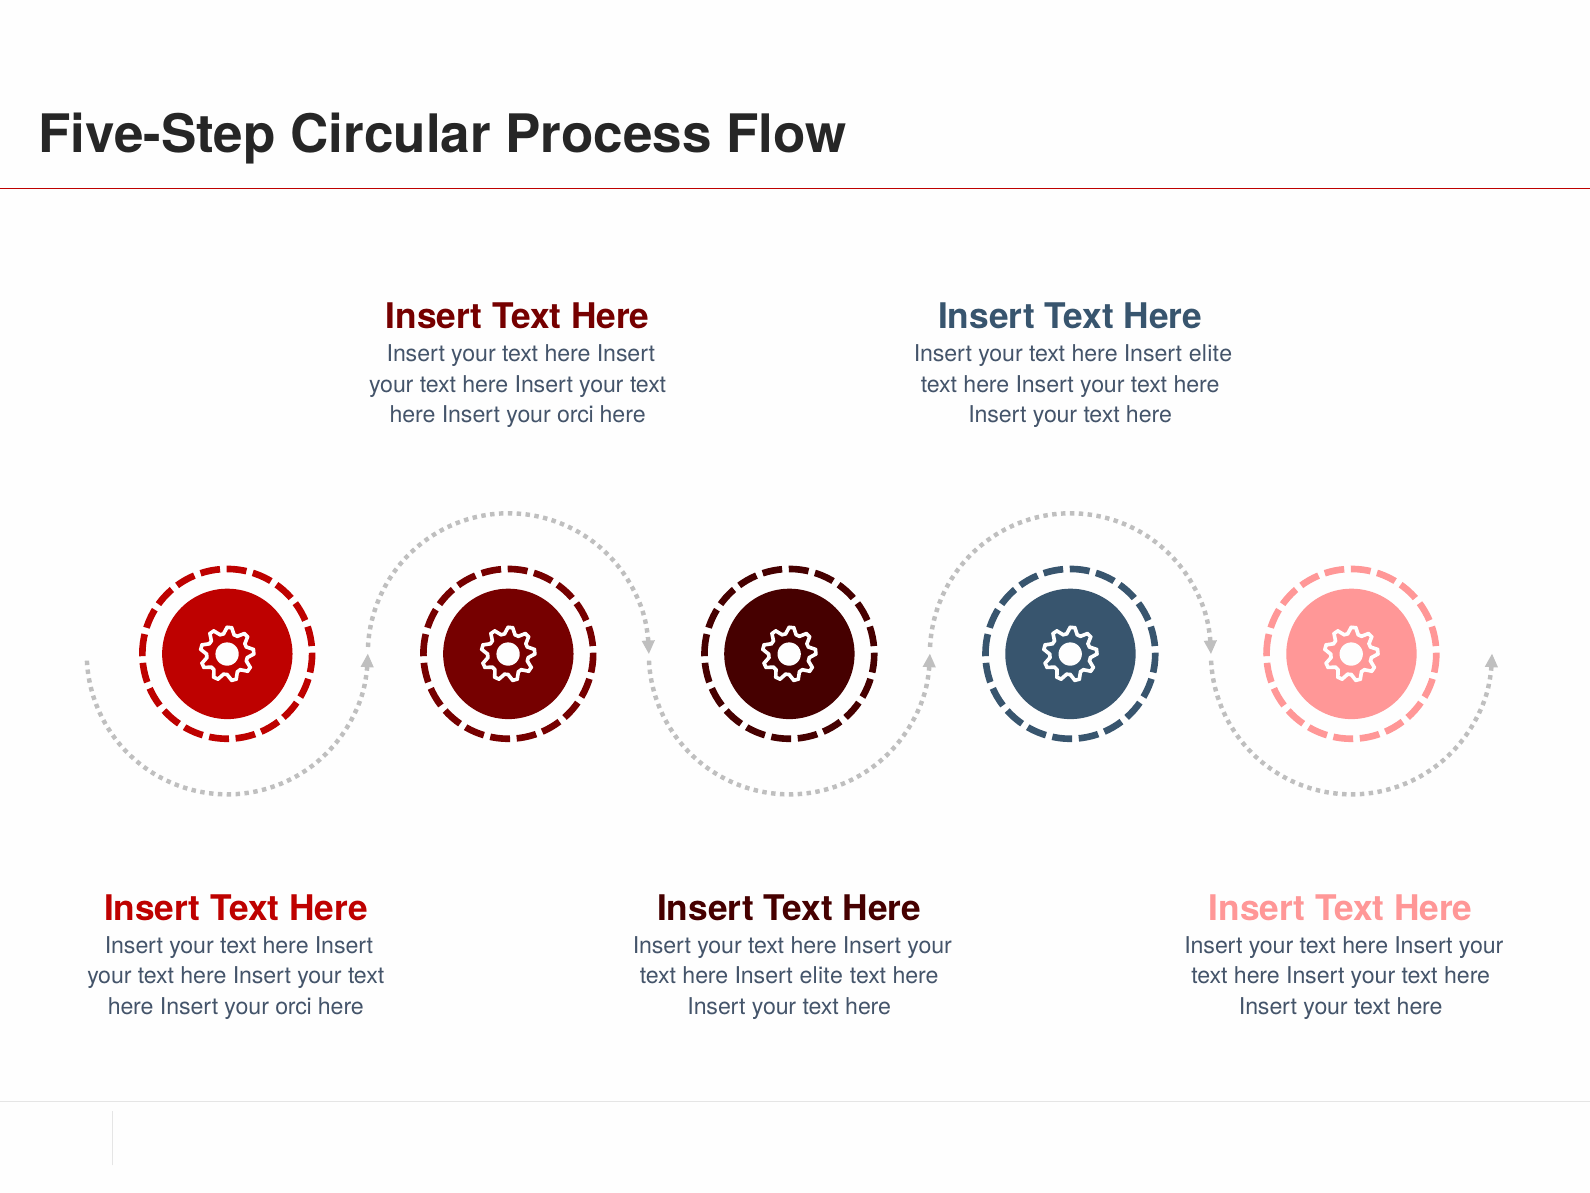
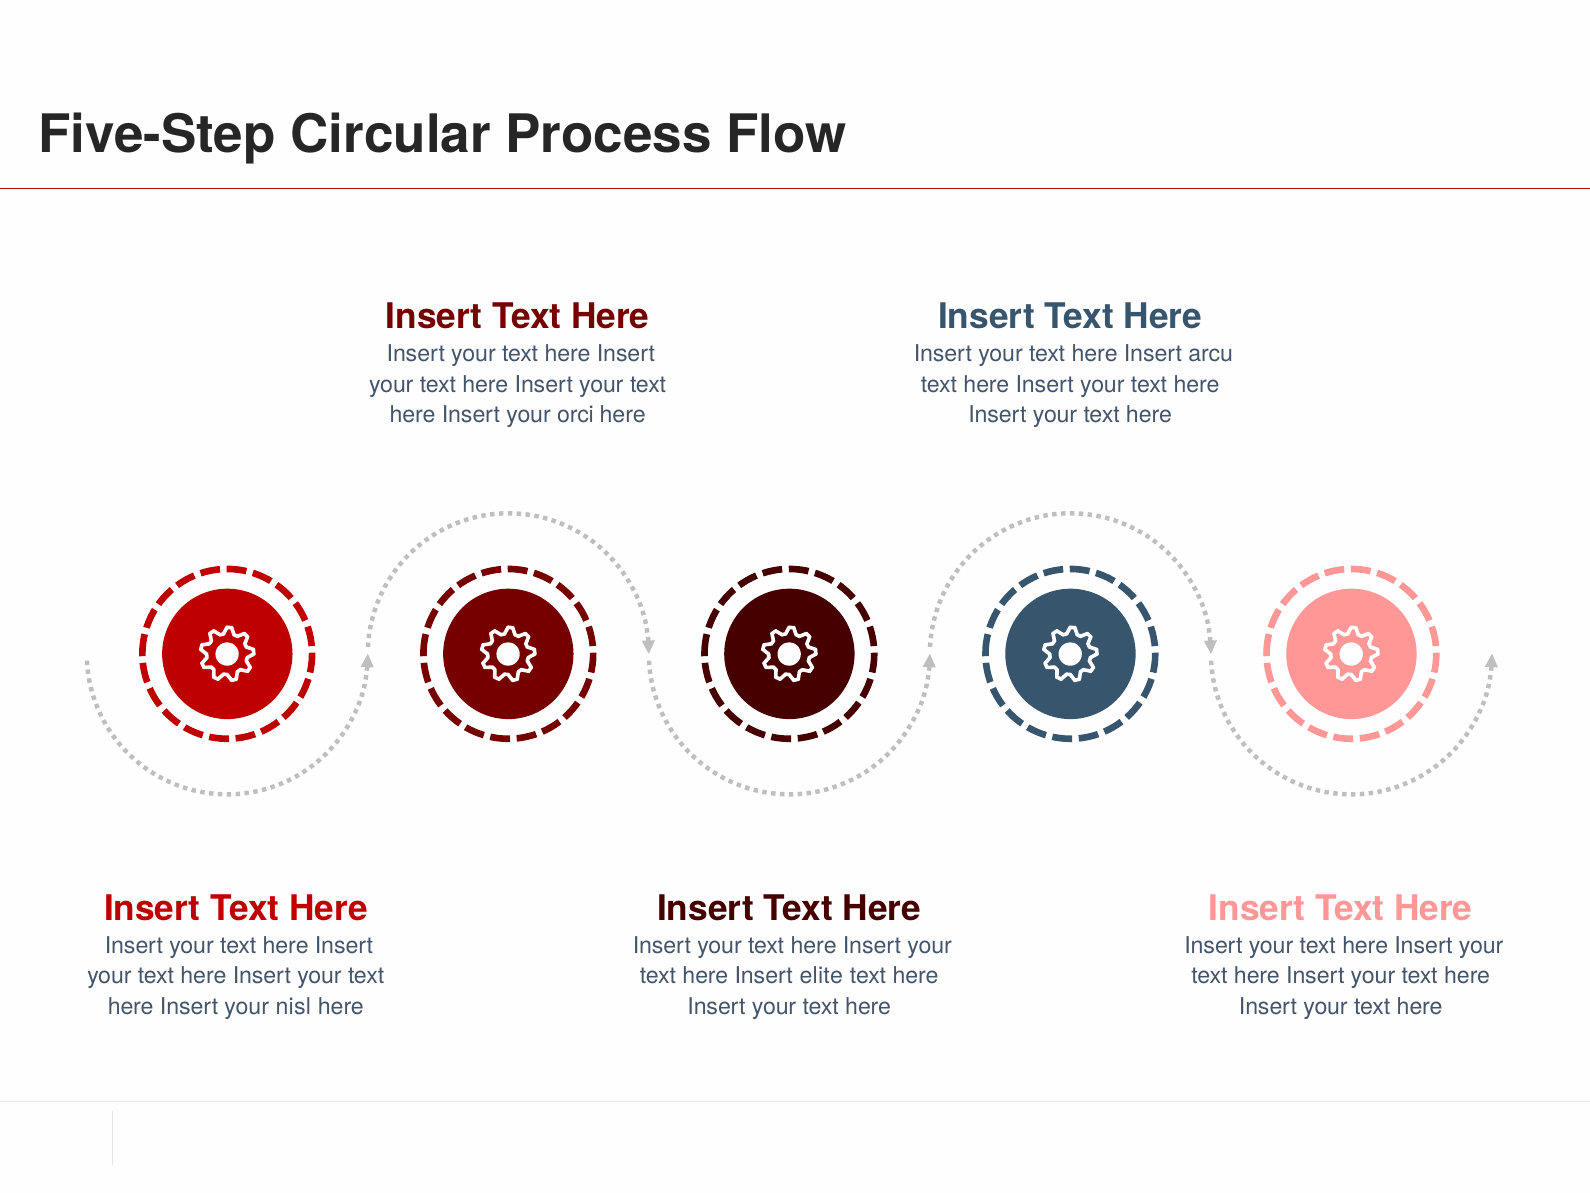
elite: elite -> arcu (1211, 354)
orci: orci -> nisl (293, 1006)
